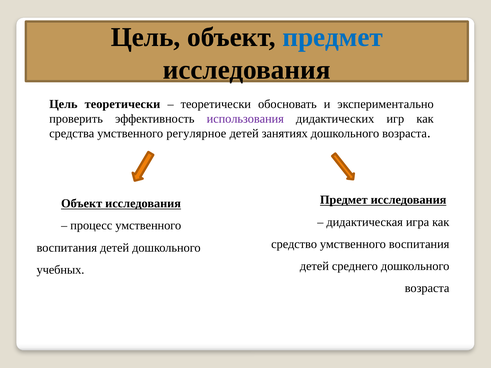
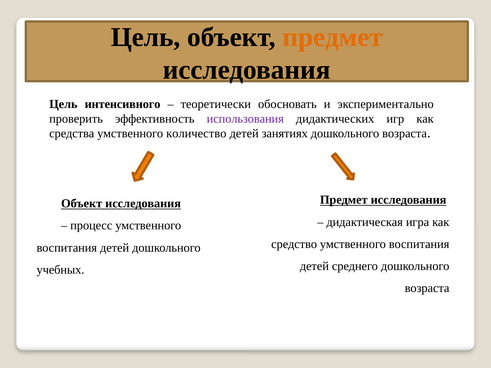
предмет colour: blue -> orange (333, 37)
Цель теоретически: теоретически -> интенсивного (123, 104)
регулярное: регулярное -> количество (196, 134)
